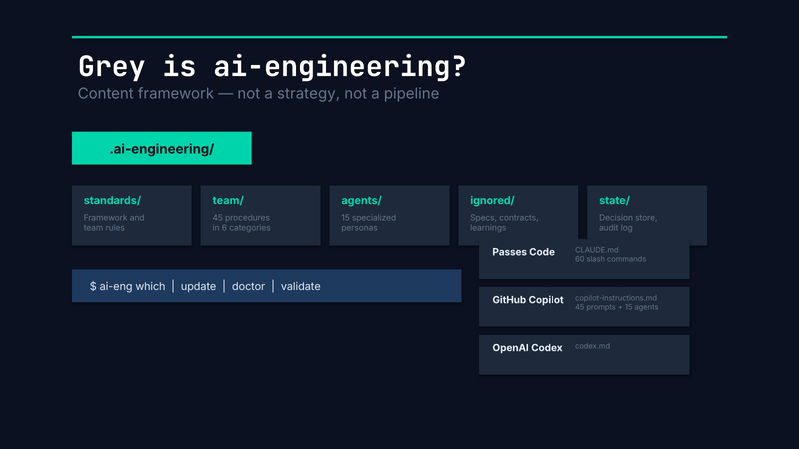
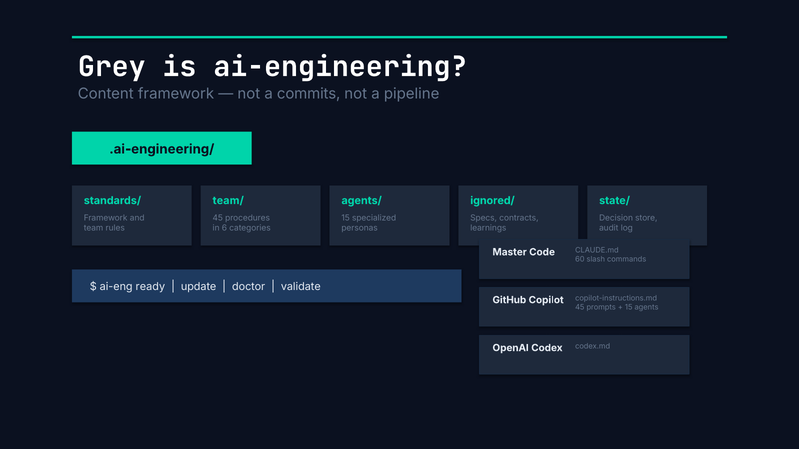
strategy: strategy -> commits (309, 94)
Passes: Passes -> Master (510, 252)
which: which -> ready (150, 287)
